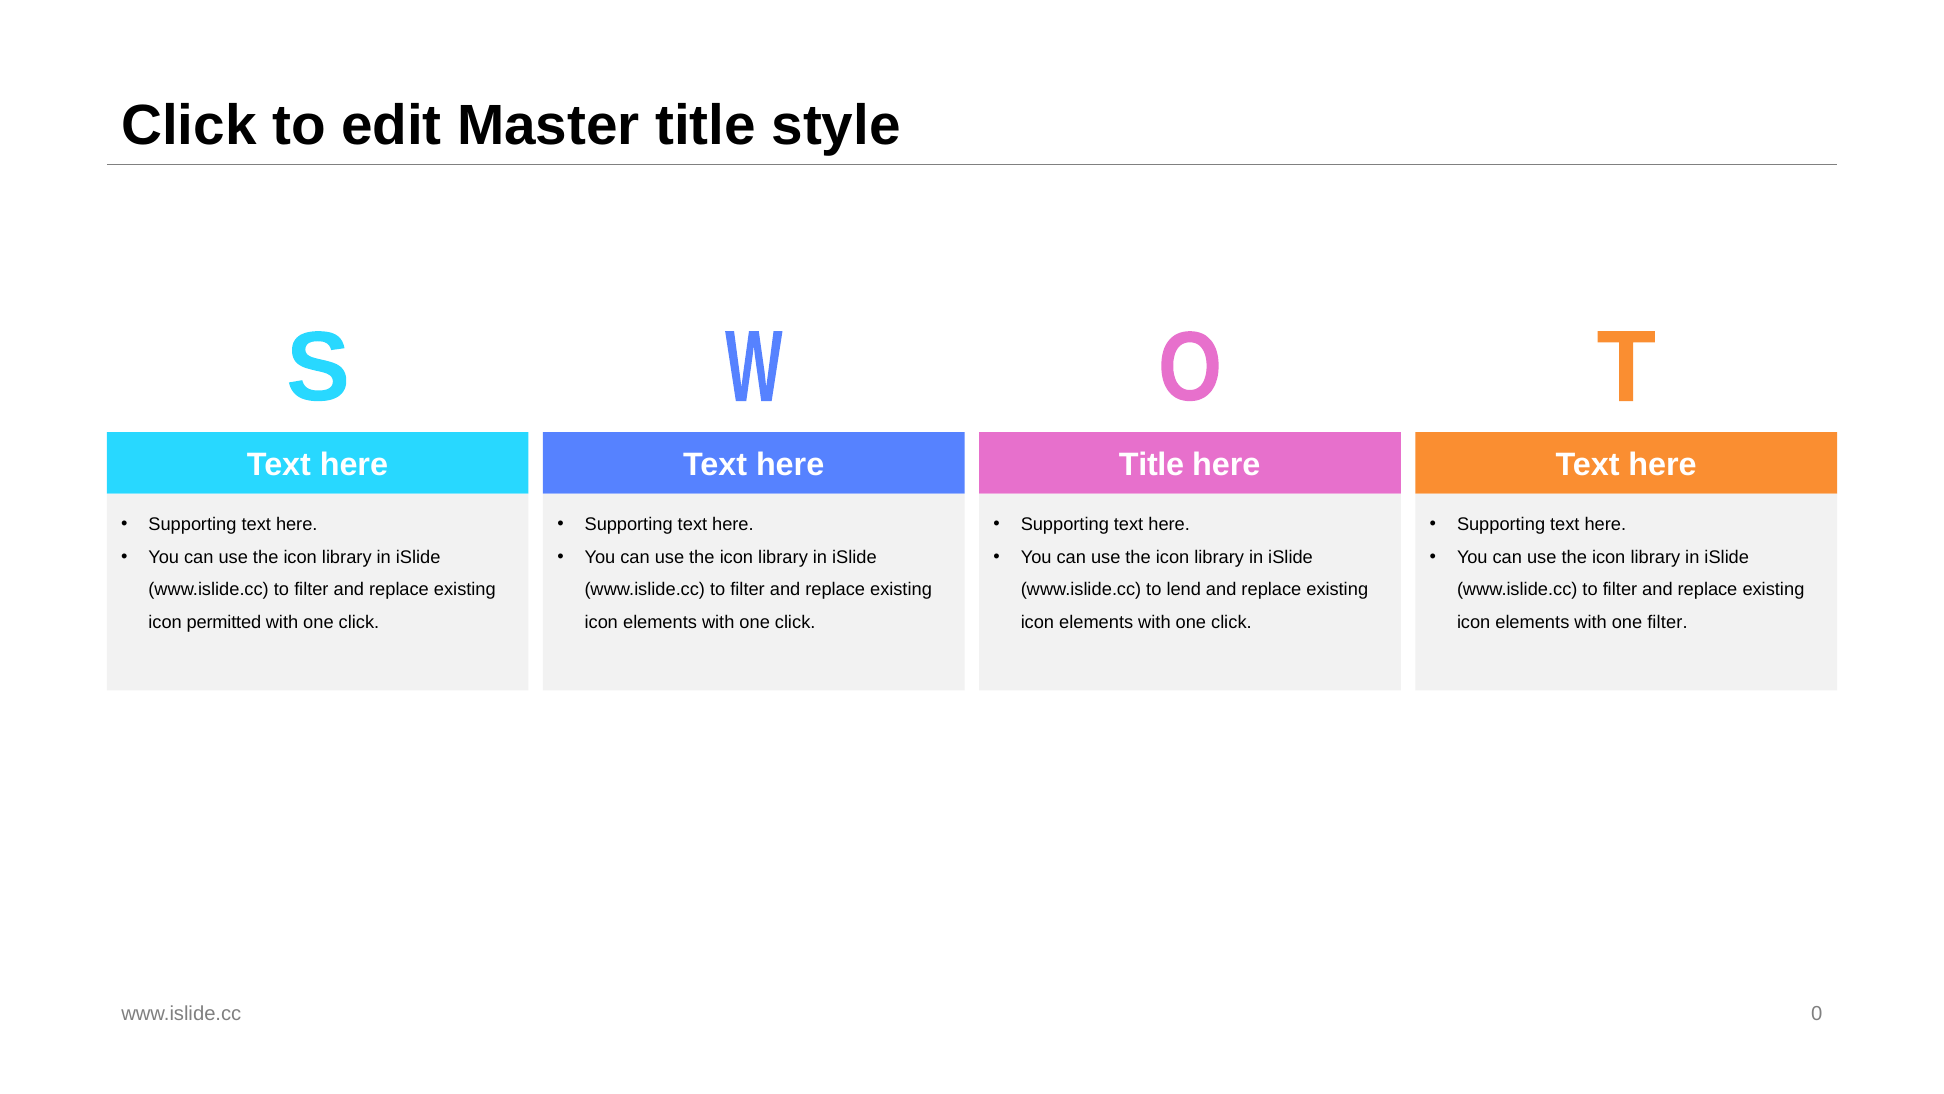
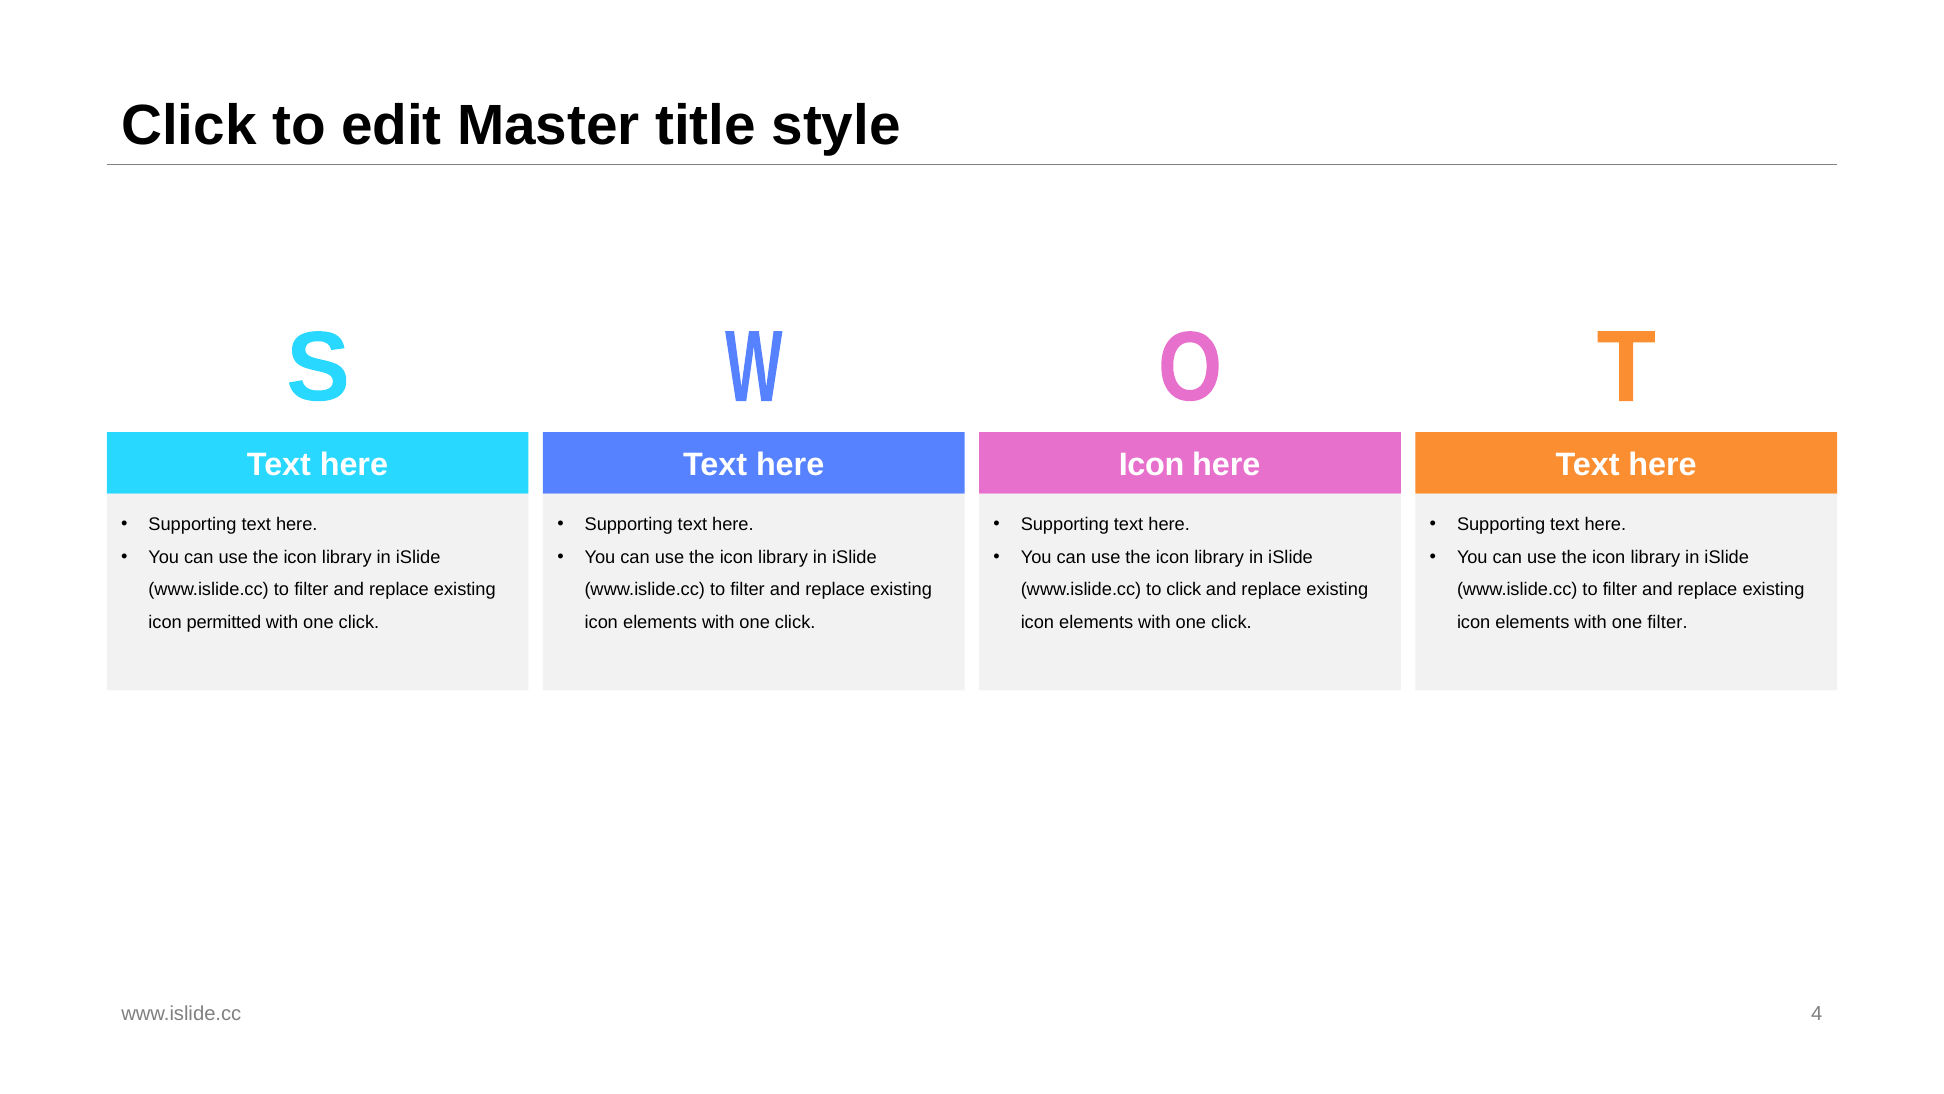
Title: Title -> Icon (1152, 465)
to lend: lend -> click (1184, 590)
0: 0 -> 4 (1817, 1013)
